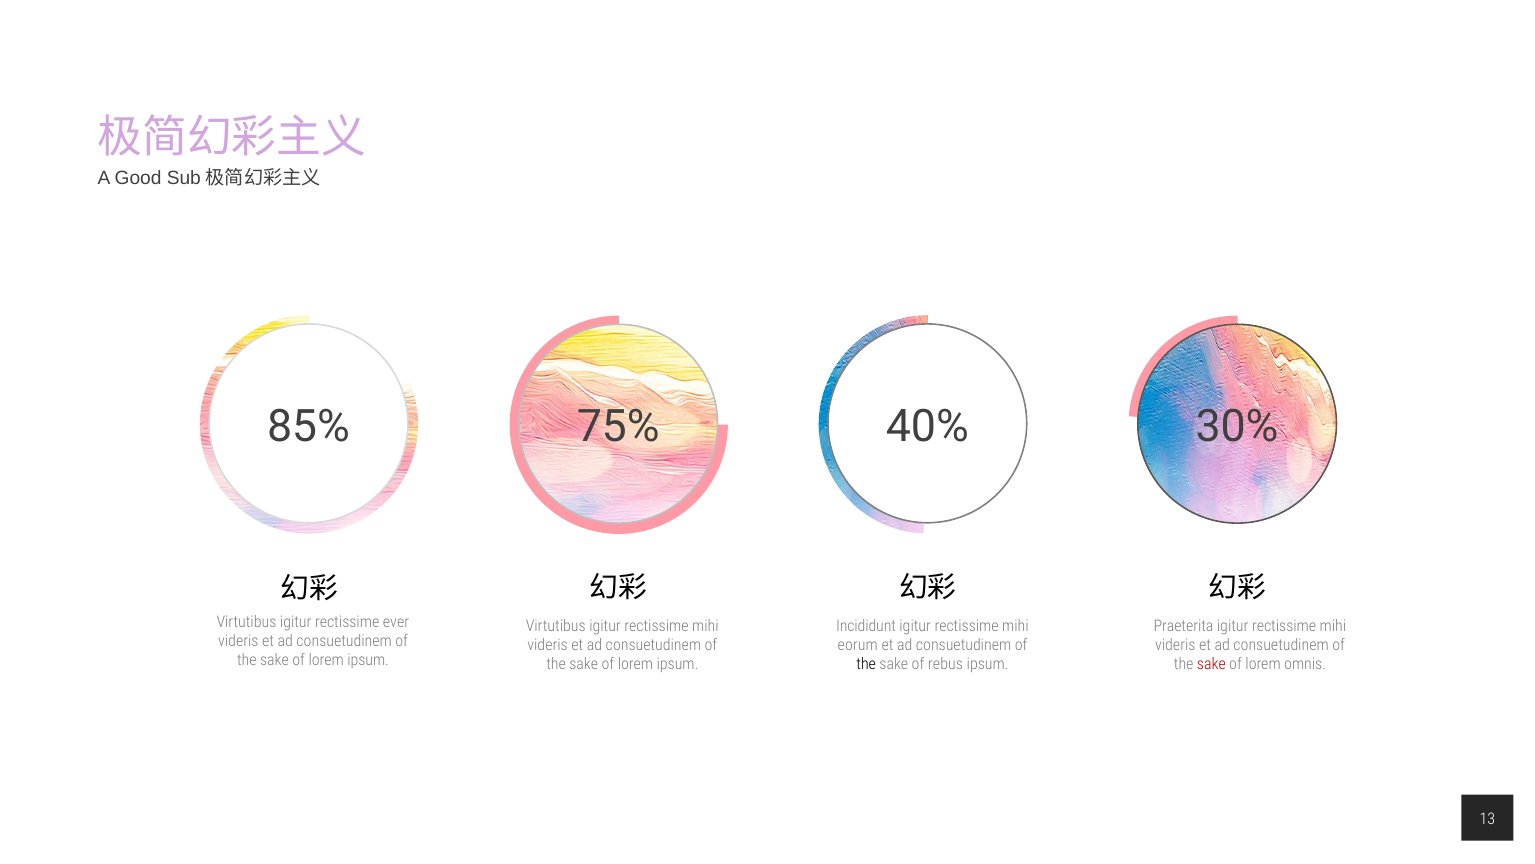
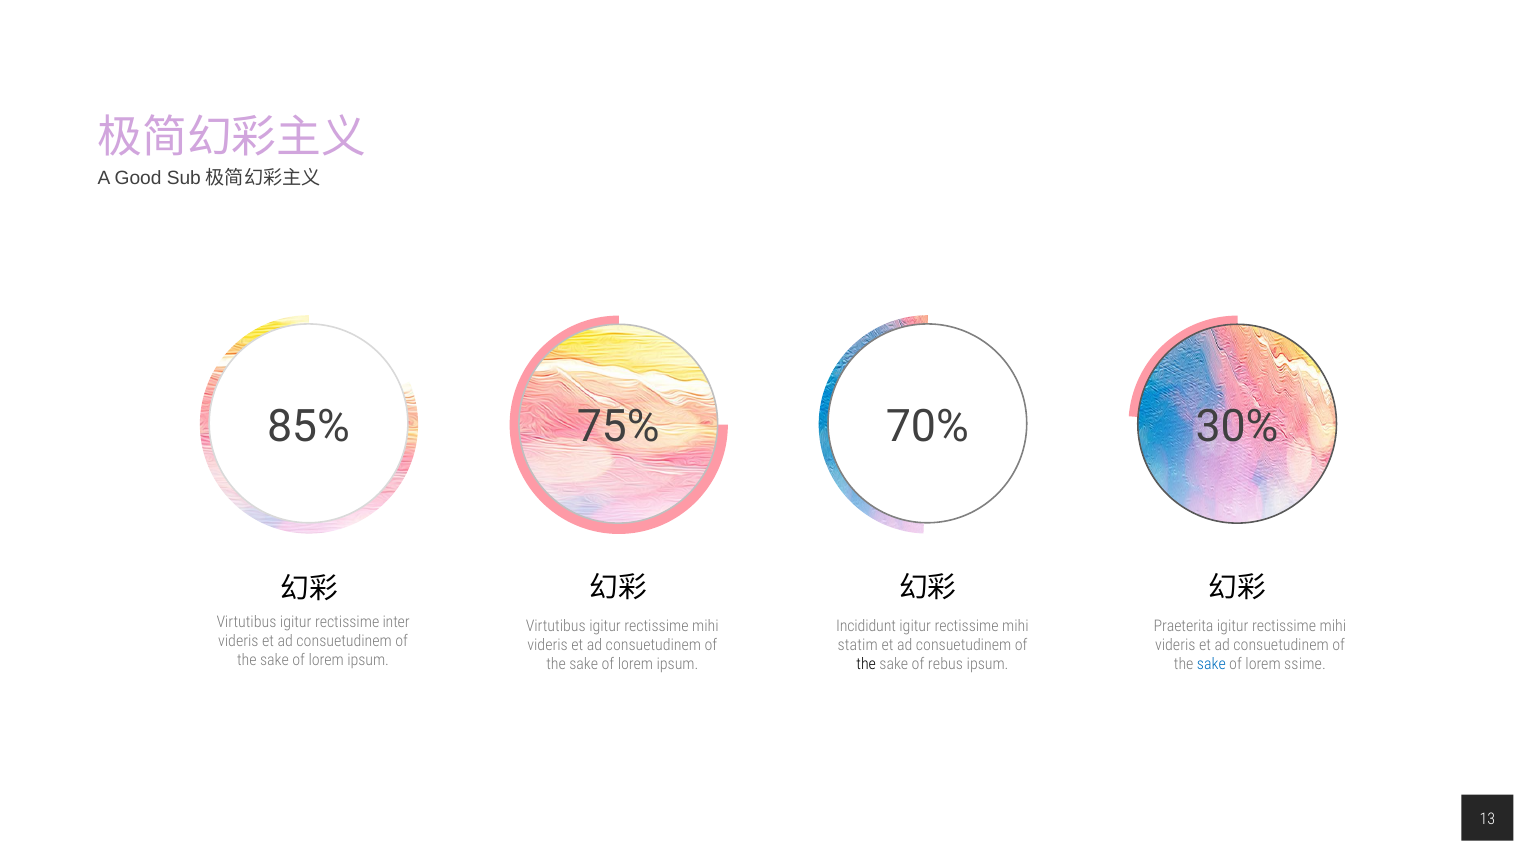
40%: 40% -> 70% (927, 426)
ever: ever -> inter (396, 622)
eorum: eorum -> statim (858, 645)
sake colour: red -> blue (1211, 664)
omnis: omnis -> ssime (1305, 664)
